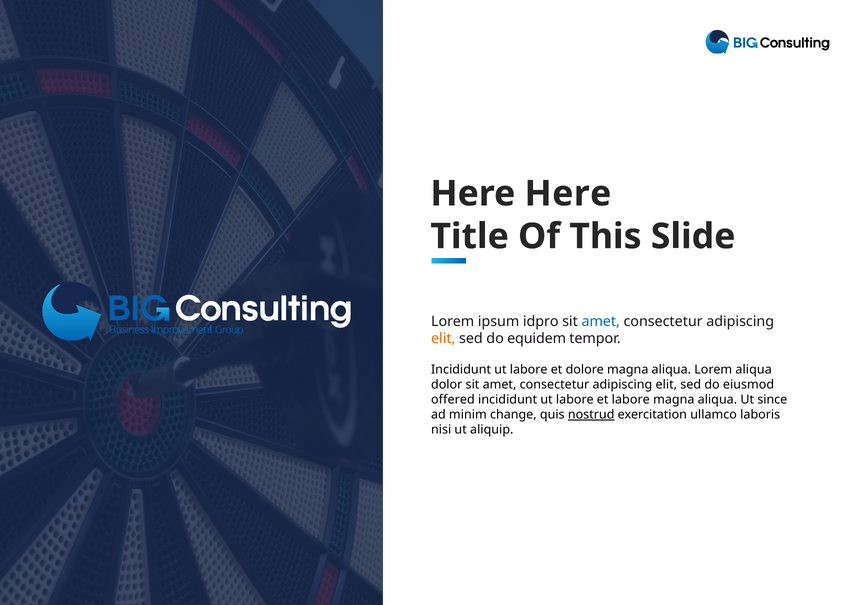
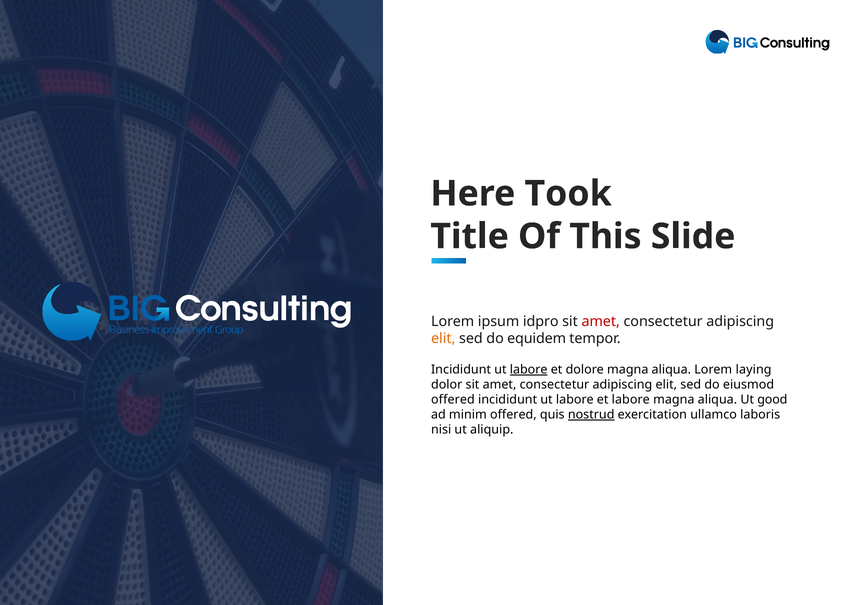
Here Here: Here -> Took (568, 194)
amet colour: blue -> red (601, 322)
labore underline: none -> present (529, 370)
Lorem aliqua: aliqua -> laying (754, 370)
since: since -> good (772, 400)
minim change: change -> offered (513, 415)
